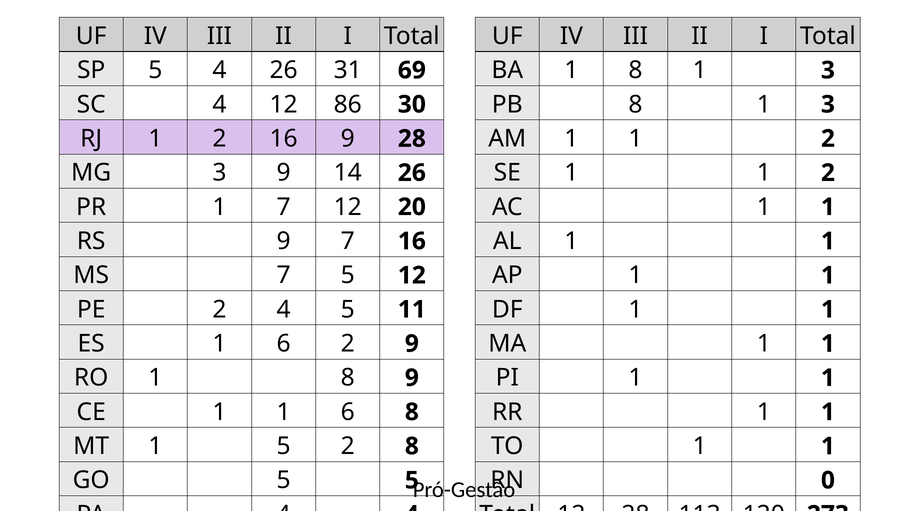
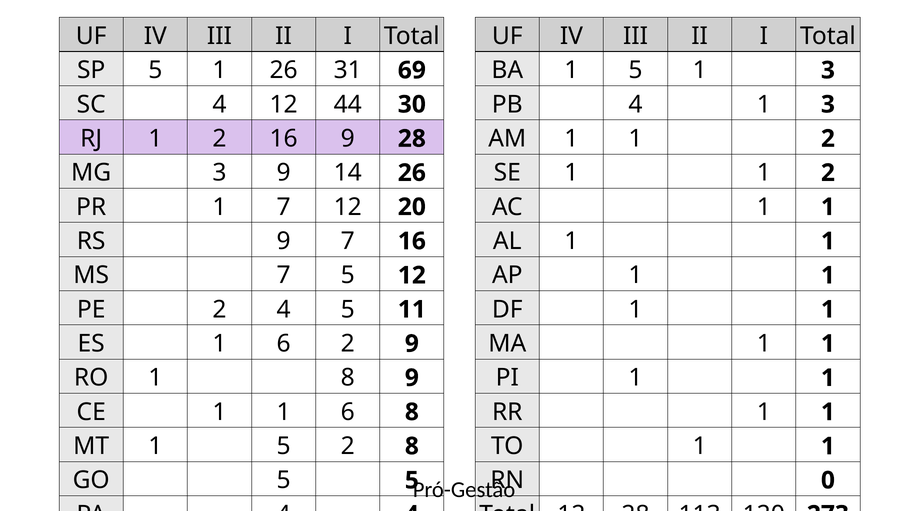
SP 5 4: 4 -> 1 (219, 70)
BA 1 8: 8 -> 5 (636, 70)
86: 86 -> 44 (348, 104)
PB 8: 8 -> 4 (636, 104)
